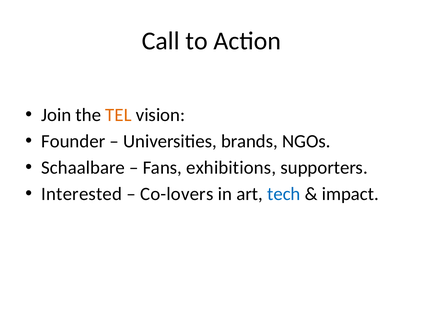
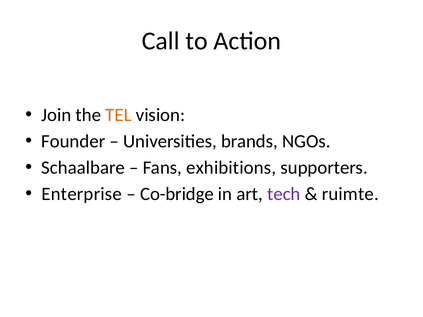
Interested: Interested -> Enterprise (82, 194)
Co-lovers: Co-lovers -> Co-bridge (177, 194)
tech colour: blue -> purple (284, 194)
impact: impact -> ruimte (350, 194)
